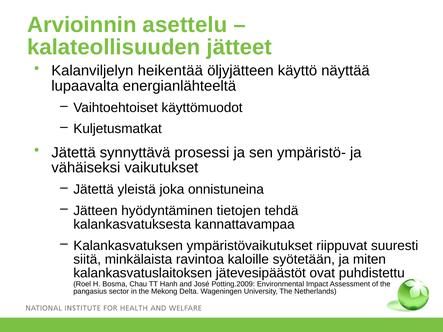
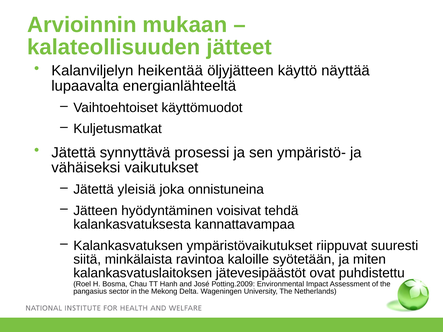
asettelu: asettelu -> mukaan (185, 25)
yleistä: yleistä -> yleisiä (137, 190)
tietojen: tietojen -> voisivat (239, 211)
